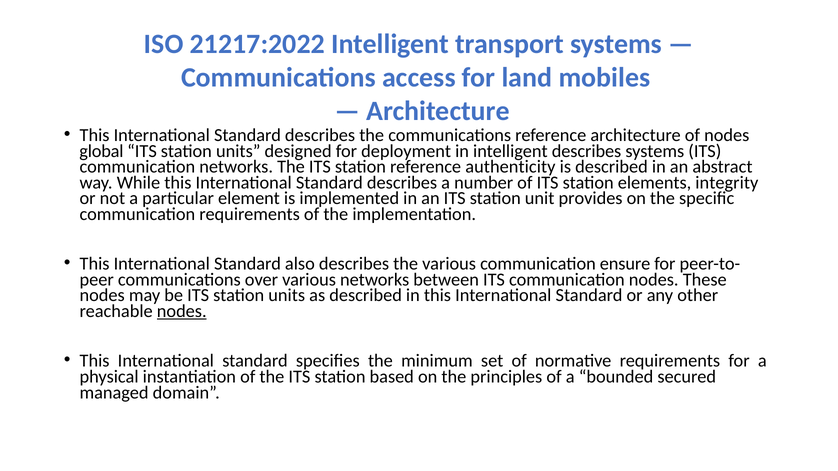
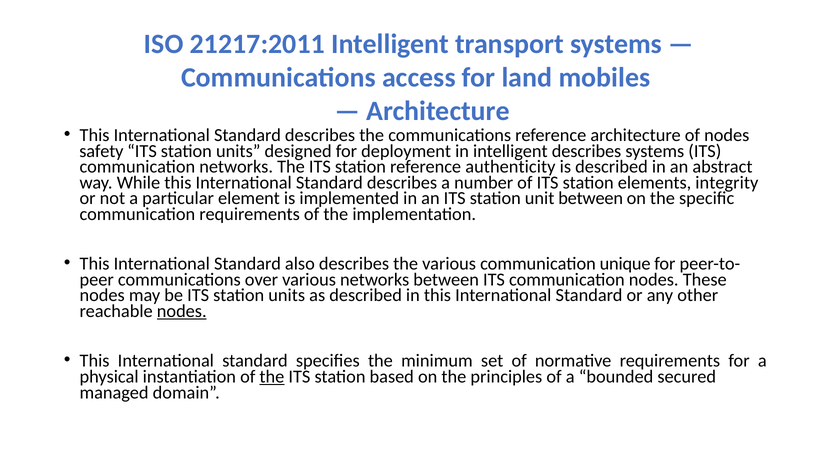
21217:2022: 21217:2022 -> 21217:2011 (257, 44)
global: global -> safety (101, 151)
unit provides: provides -> between (591, 199)
ensure: ensure -> unique (625, 264)
the underline: none -> present (272, 377)
